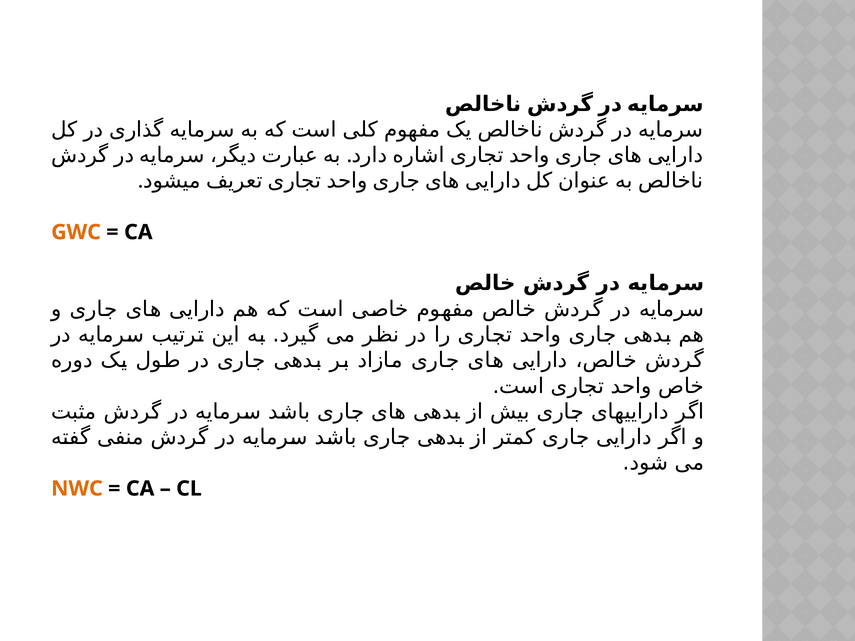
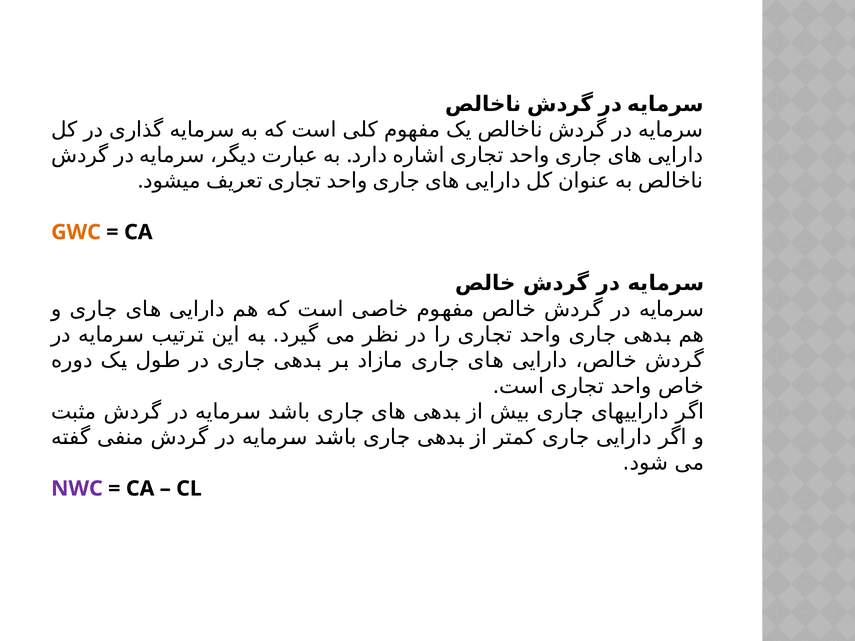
NWC colour: orange -> purple (77, 489)
